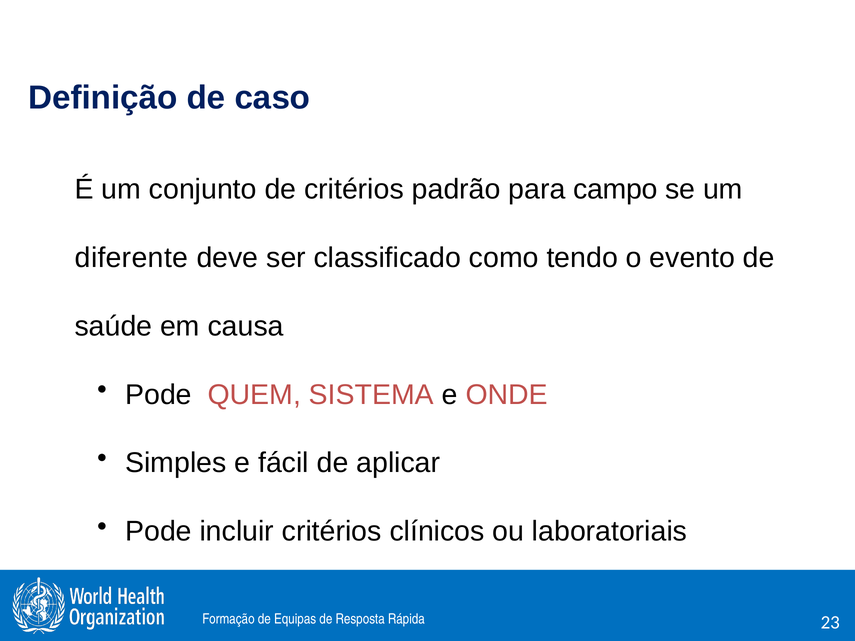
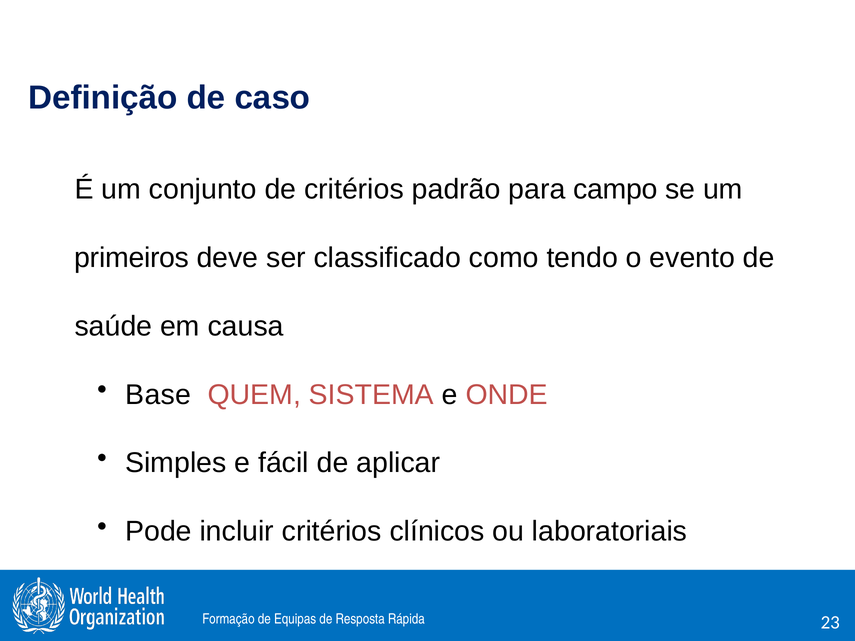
diferente: diferente -> primeiros (132, 258)
Pode: Pode -> Base (158, 395)
